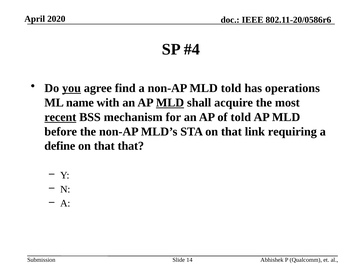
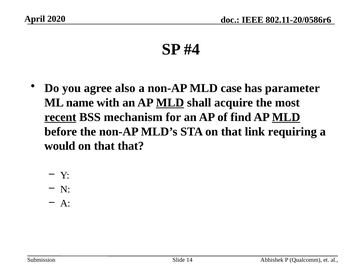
you underline: present -> none (72, 88)
find: find -> also (125, 88)
MLD told: told -> case (231, 88)
operations: operations -> parameter (292, 88)
of told: told -> find (241, 117)
MLD underline: none -> present (286, 117)
define: define -> would (60, 146)
